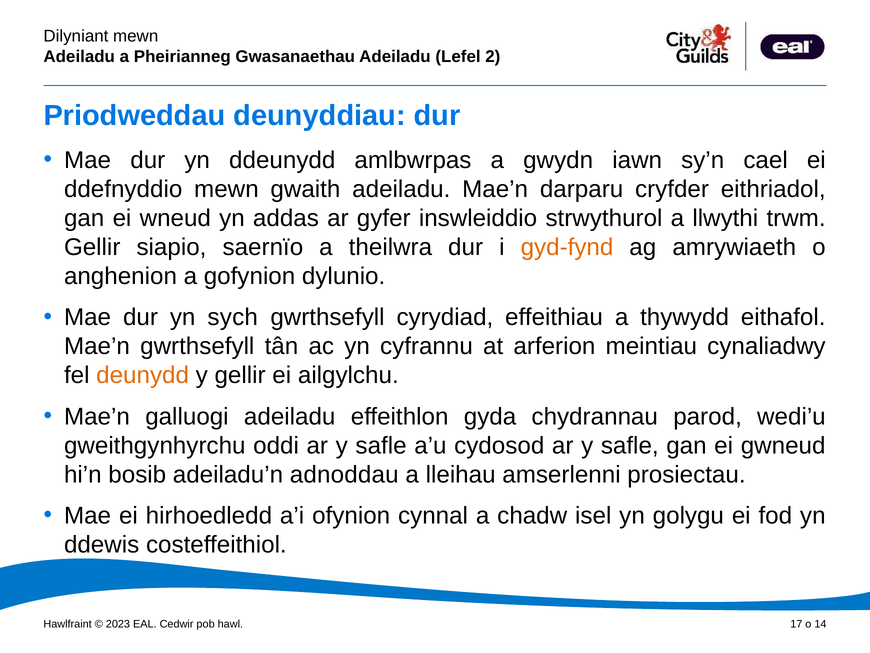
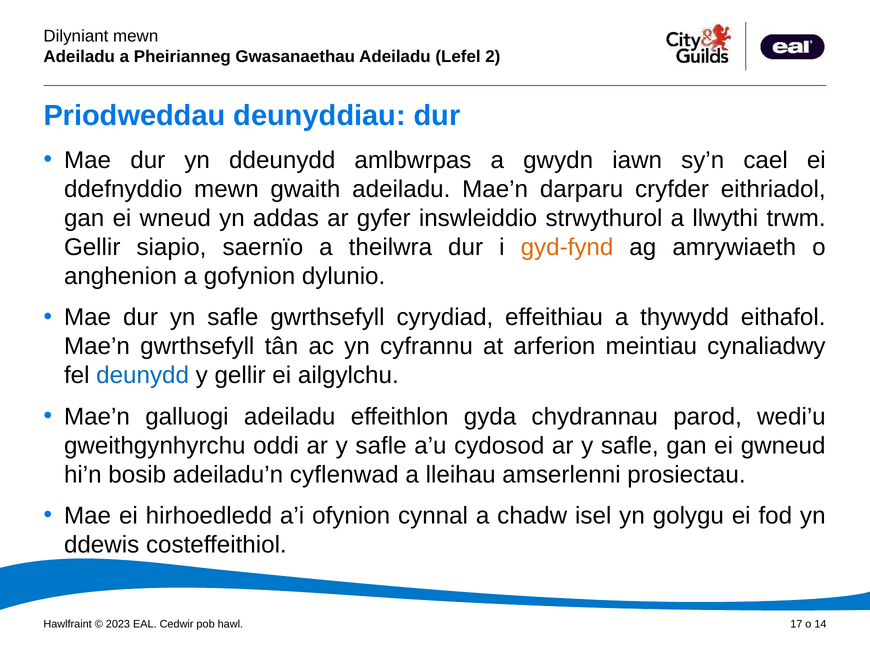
yn sych: sych -> safle (233, 317)
deunydd colour: orange -> blue (143, 375)
adnoddau: adnoddau -> cyflenwad (344, 474)
